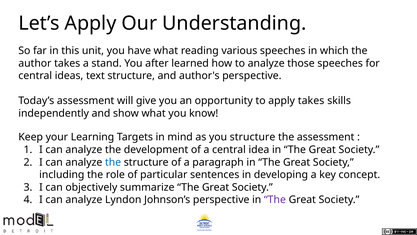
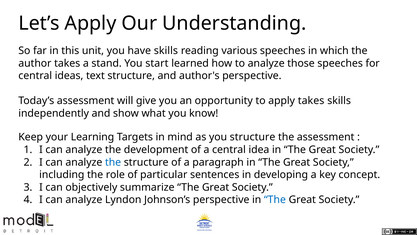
have what: what -> skills (166, 51)
after: after -> start (157, 63)
The colour: purple -> blue (275, 199)
